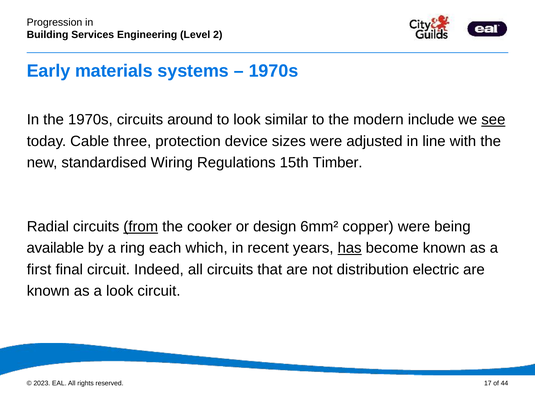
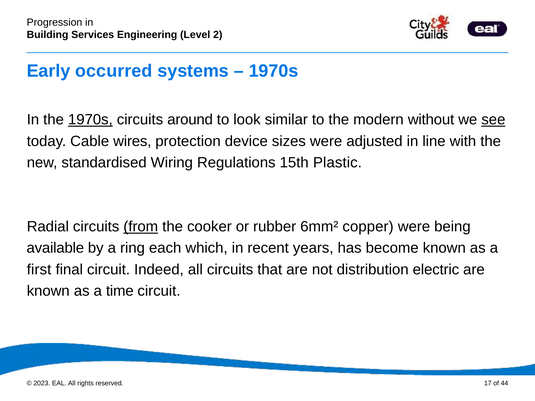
materials: materials -> occurred (114, 71)
1970s underline: none -> present (90, 120)
include: include -> without (431, 120)
three: three -> wires (132, 141)
Timber: Timber -> Plastic (337, 163)
design: design -> rubber (275, 227)
has underline: present -> none (350, 248)
a look: look -> time (120, 291)
